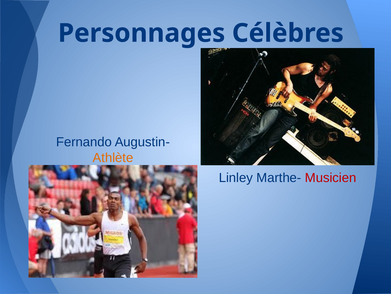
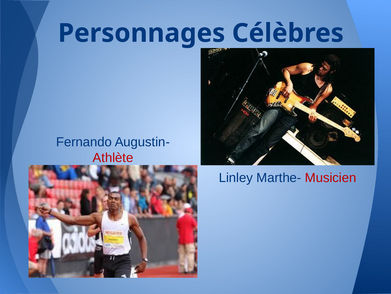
Athlète colour: orange -> red (113, 157)
